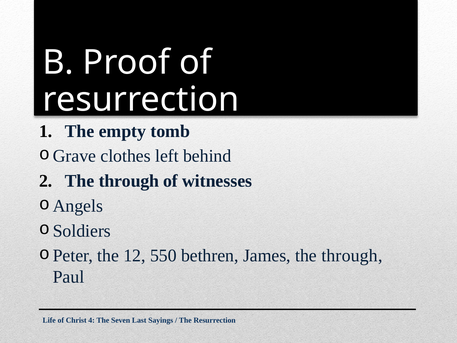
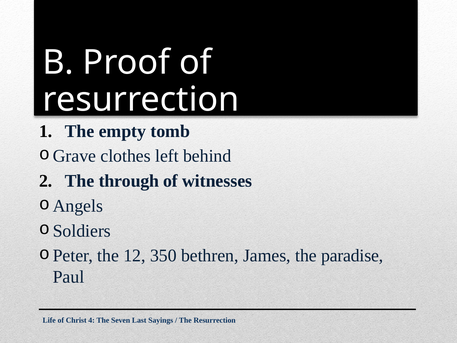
550: 550 -> 350 (163, 256)
James the through: through -> paradise (352, 256)
